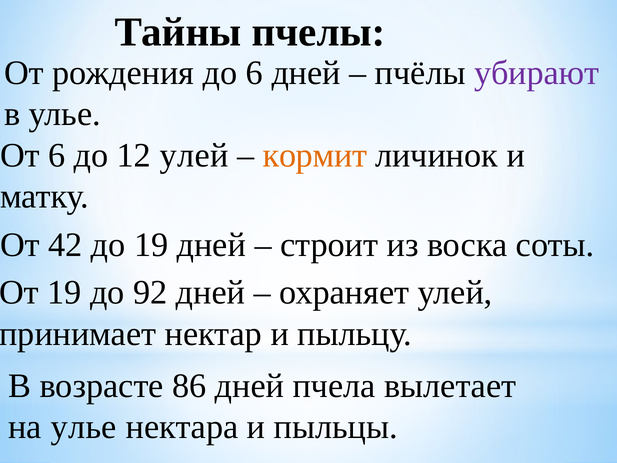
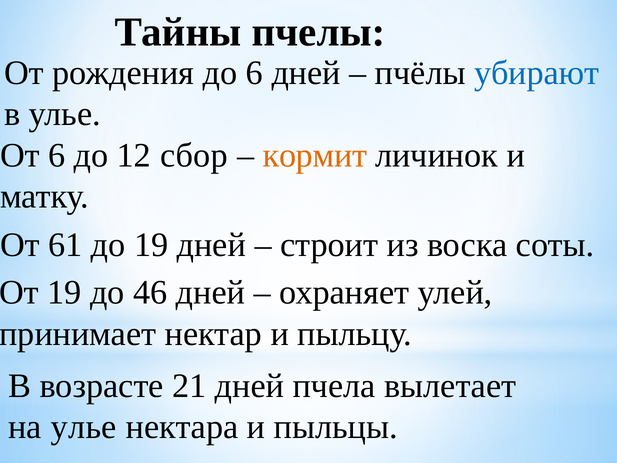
убирают colour: purple -> blue (537, 73)
12 улей: улей -> сбор (194, 155)
42: 42 -> 61 (65, 245)
92: 92 -> 46 (150, 292)
86: 86 -> 21 (189, 386)
